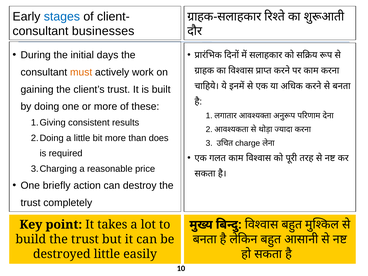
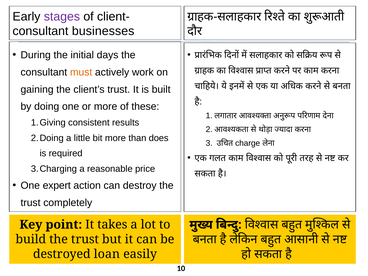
stages colour: blue -> purple (62, 16)
briefly: briefly -> expert (57, 186)
destroyed little: little -> loan (107, 254)
